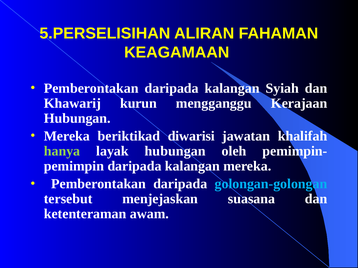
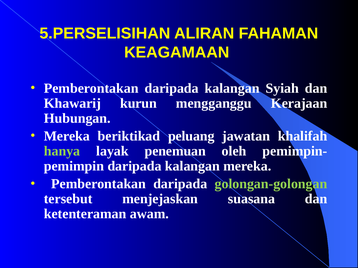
diwarisi: diwarisi -> peluang (191, 136)
layak hubungan: hubungan -> penemuan (175, 151)
golongan-golongan colour: light blue -> light green (271, 184)
